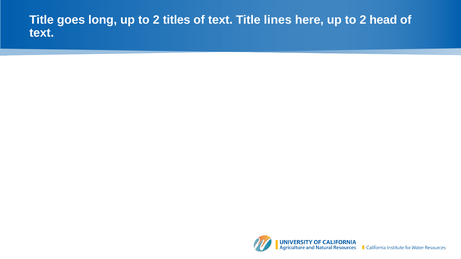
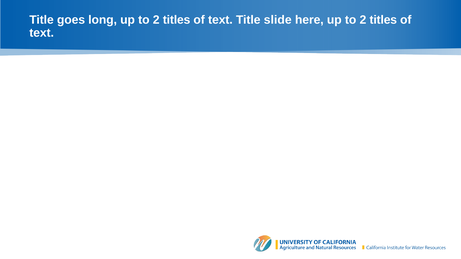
lines: lines -> slide (278, 20)
head: head -> titles (383, 20)
